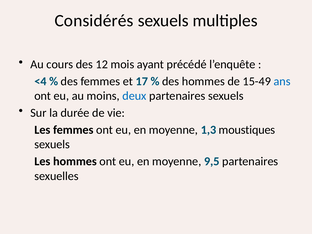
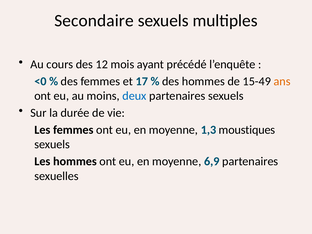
Considérés: Considérés -> Secondaire (94, 21)
<4: <4 -> <0 (40, 81)
ans colour: blue -> orange (282, 81)
9,5: 9,5 -> 6,9 (212, 161)
